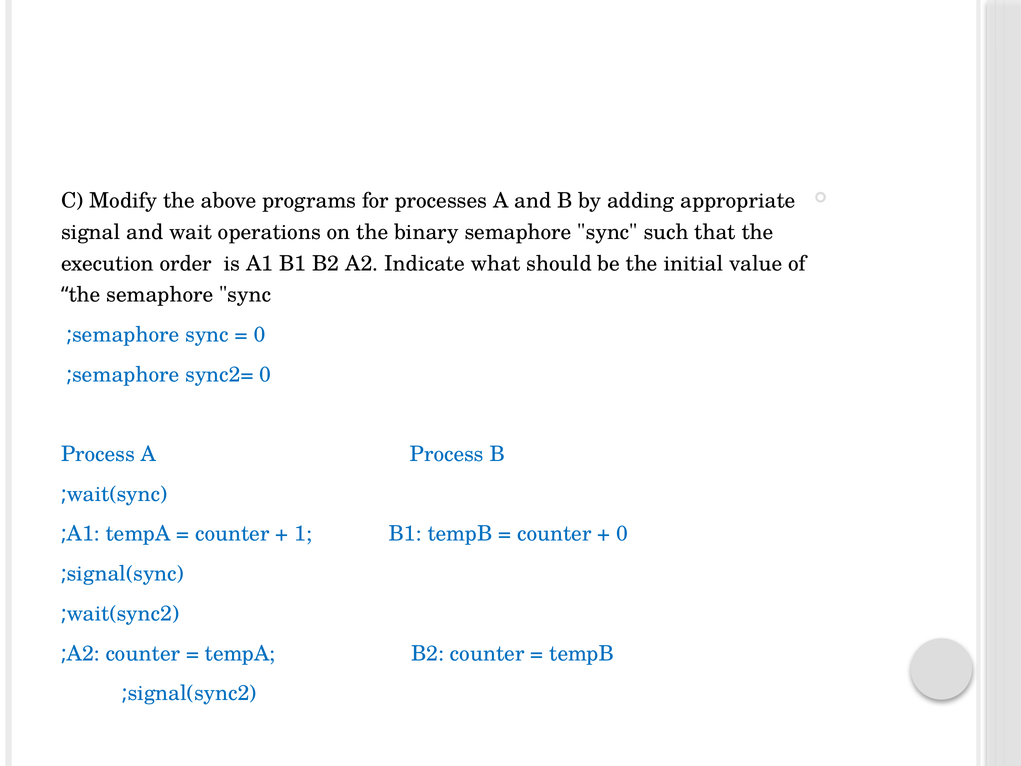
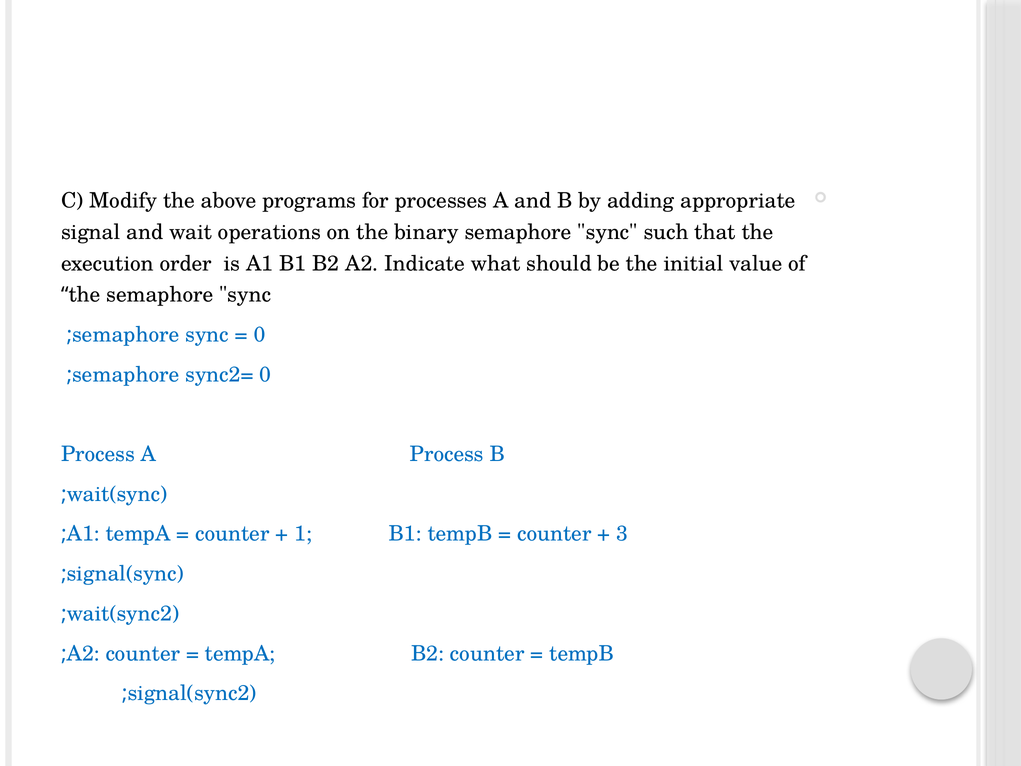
0: 0 -> 3 (622, 534)
